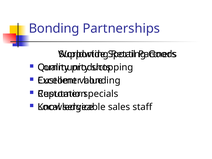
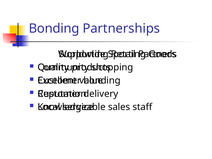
specials: specials -> delivery (101, 94)
